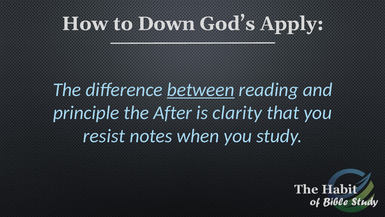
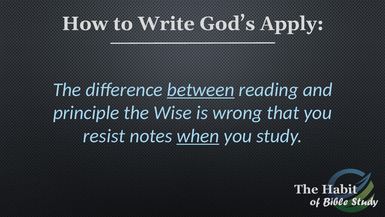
Down: Down -> Write (166, 24)
After: After -> Wise (173, 113)
clarity: clarity -> wrong (237, 113)
when underline: none -> present (198, 136)
